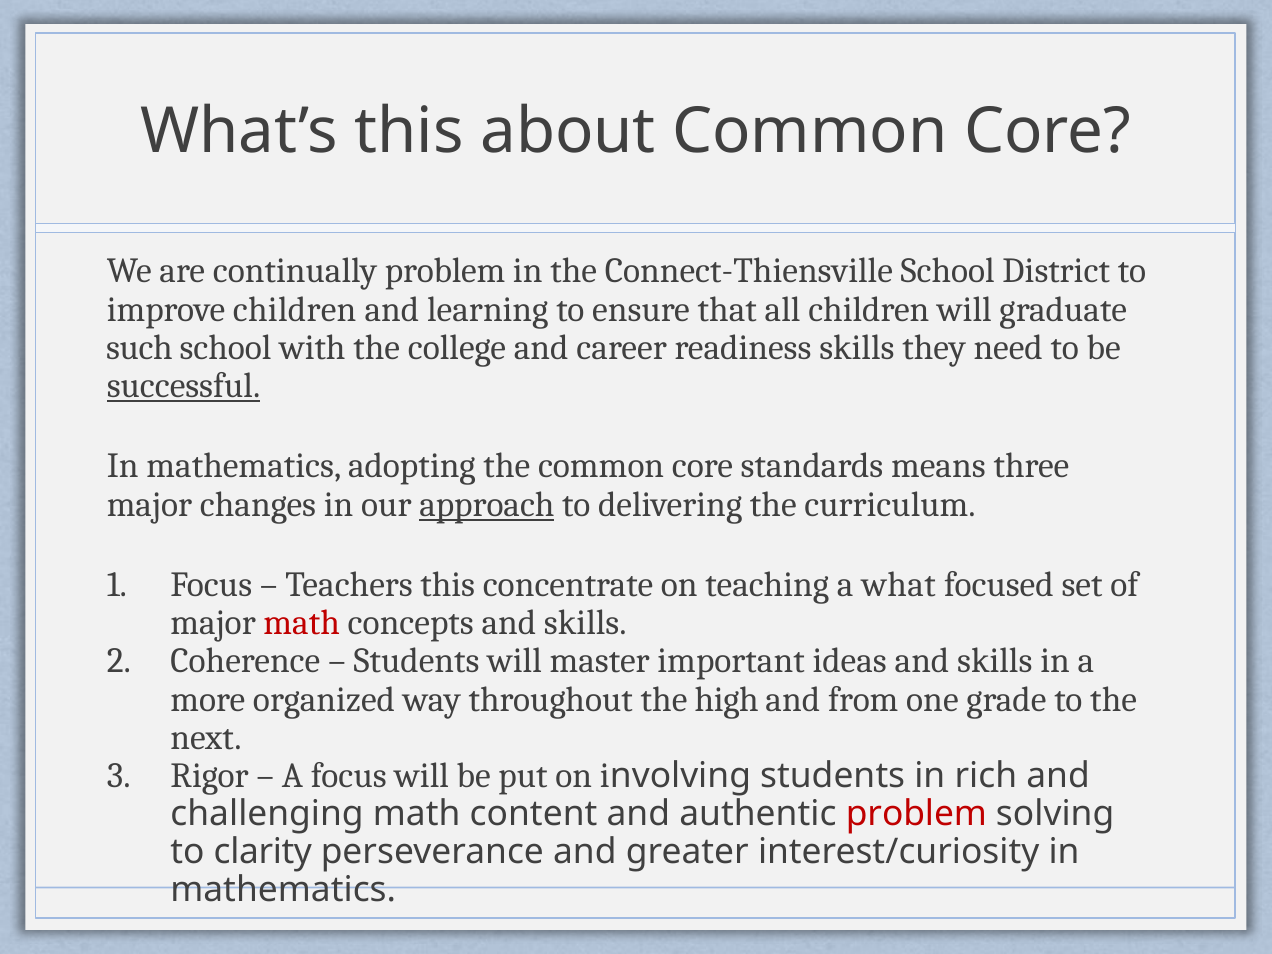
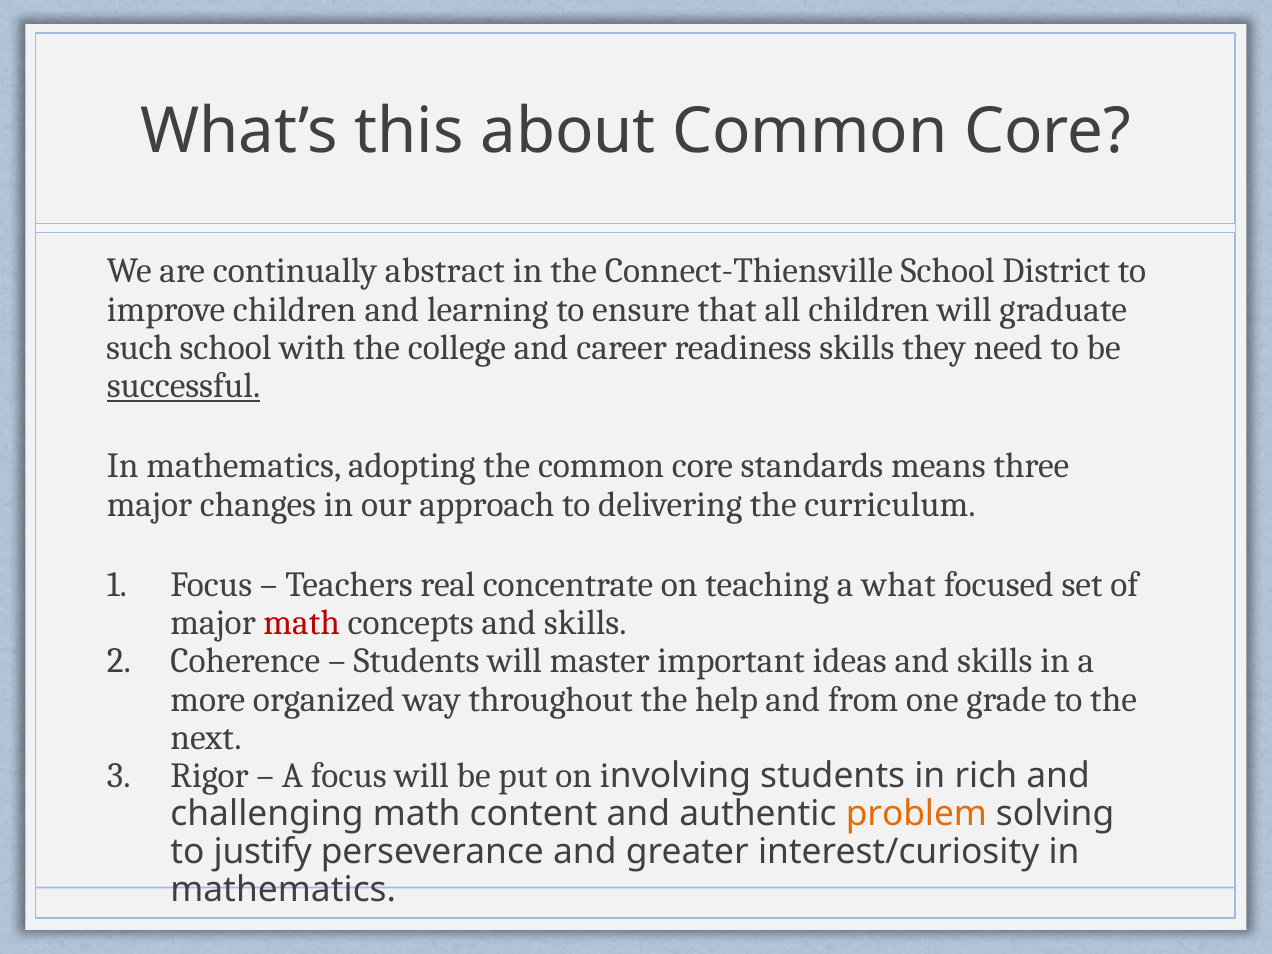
continually problem: problem -> abstract (445, 271)
approach underline: present -> none (487, 504)
Teachers this: this -> real (448, 585)
high: high -> help (727, 699)
problem colour: red -> orange (916, 814)
clarity: clarity -> justify (263, 852)
